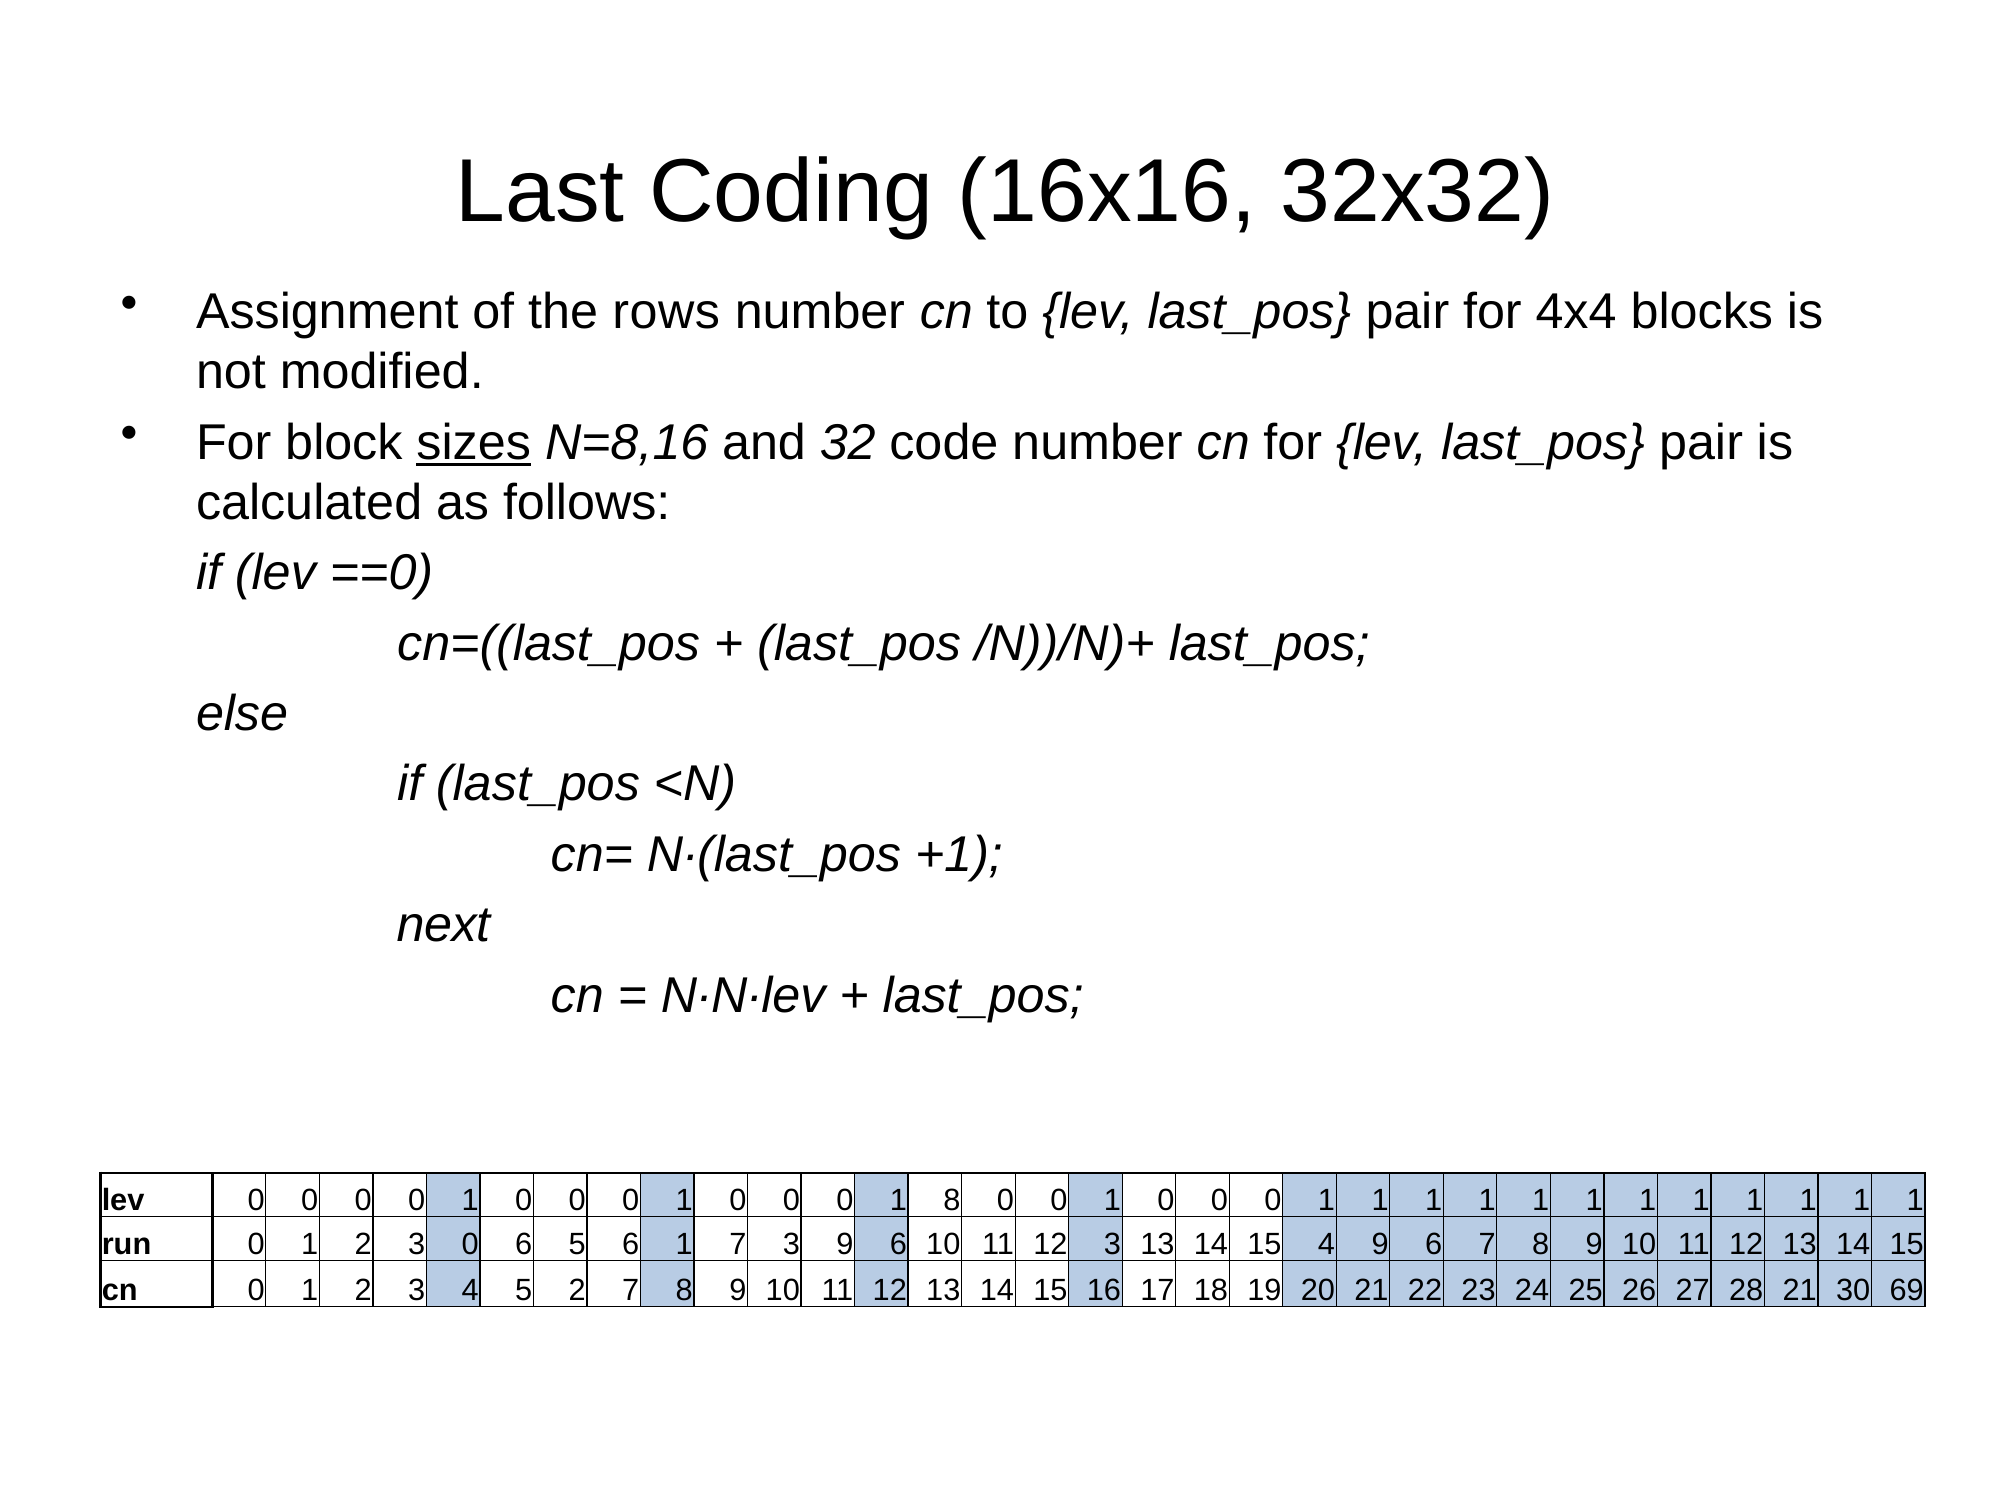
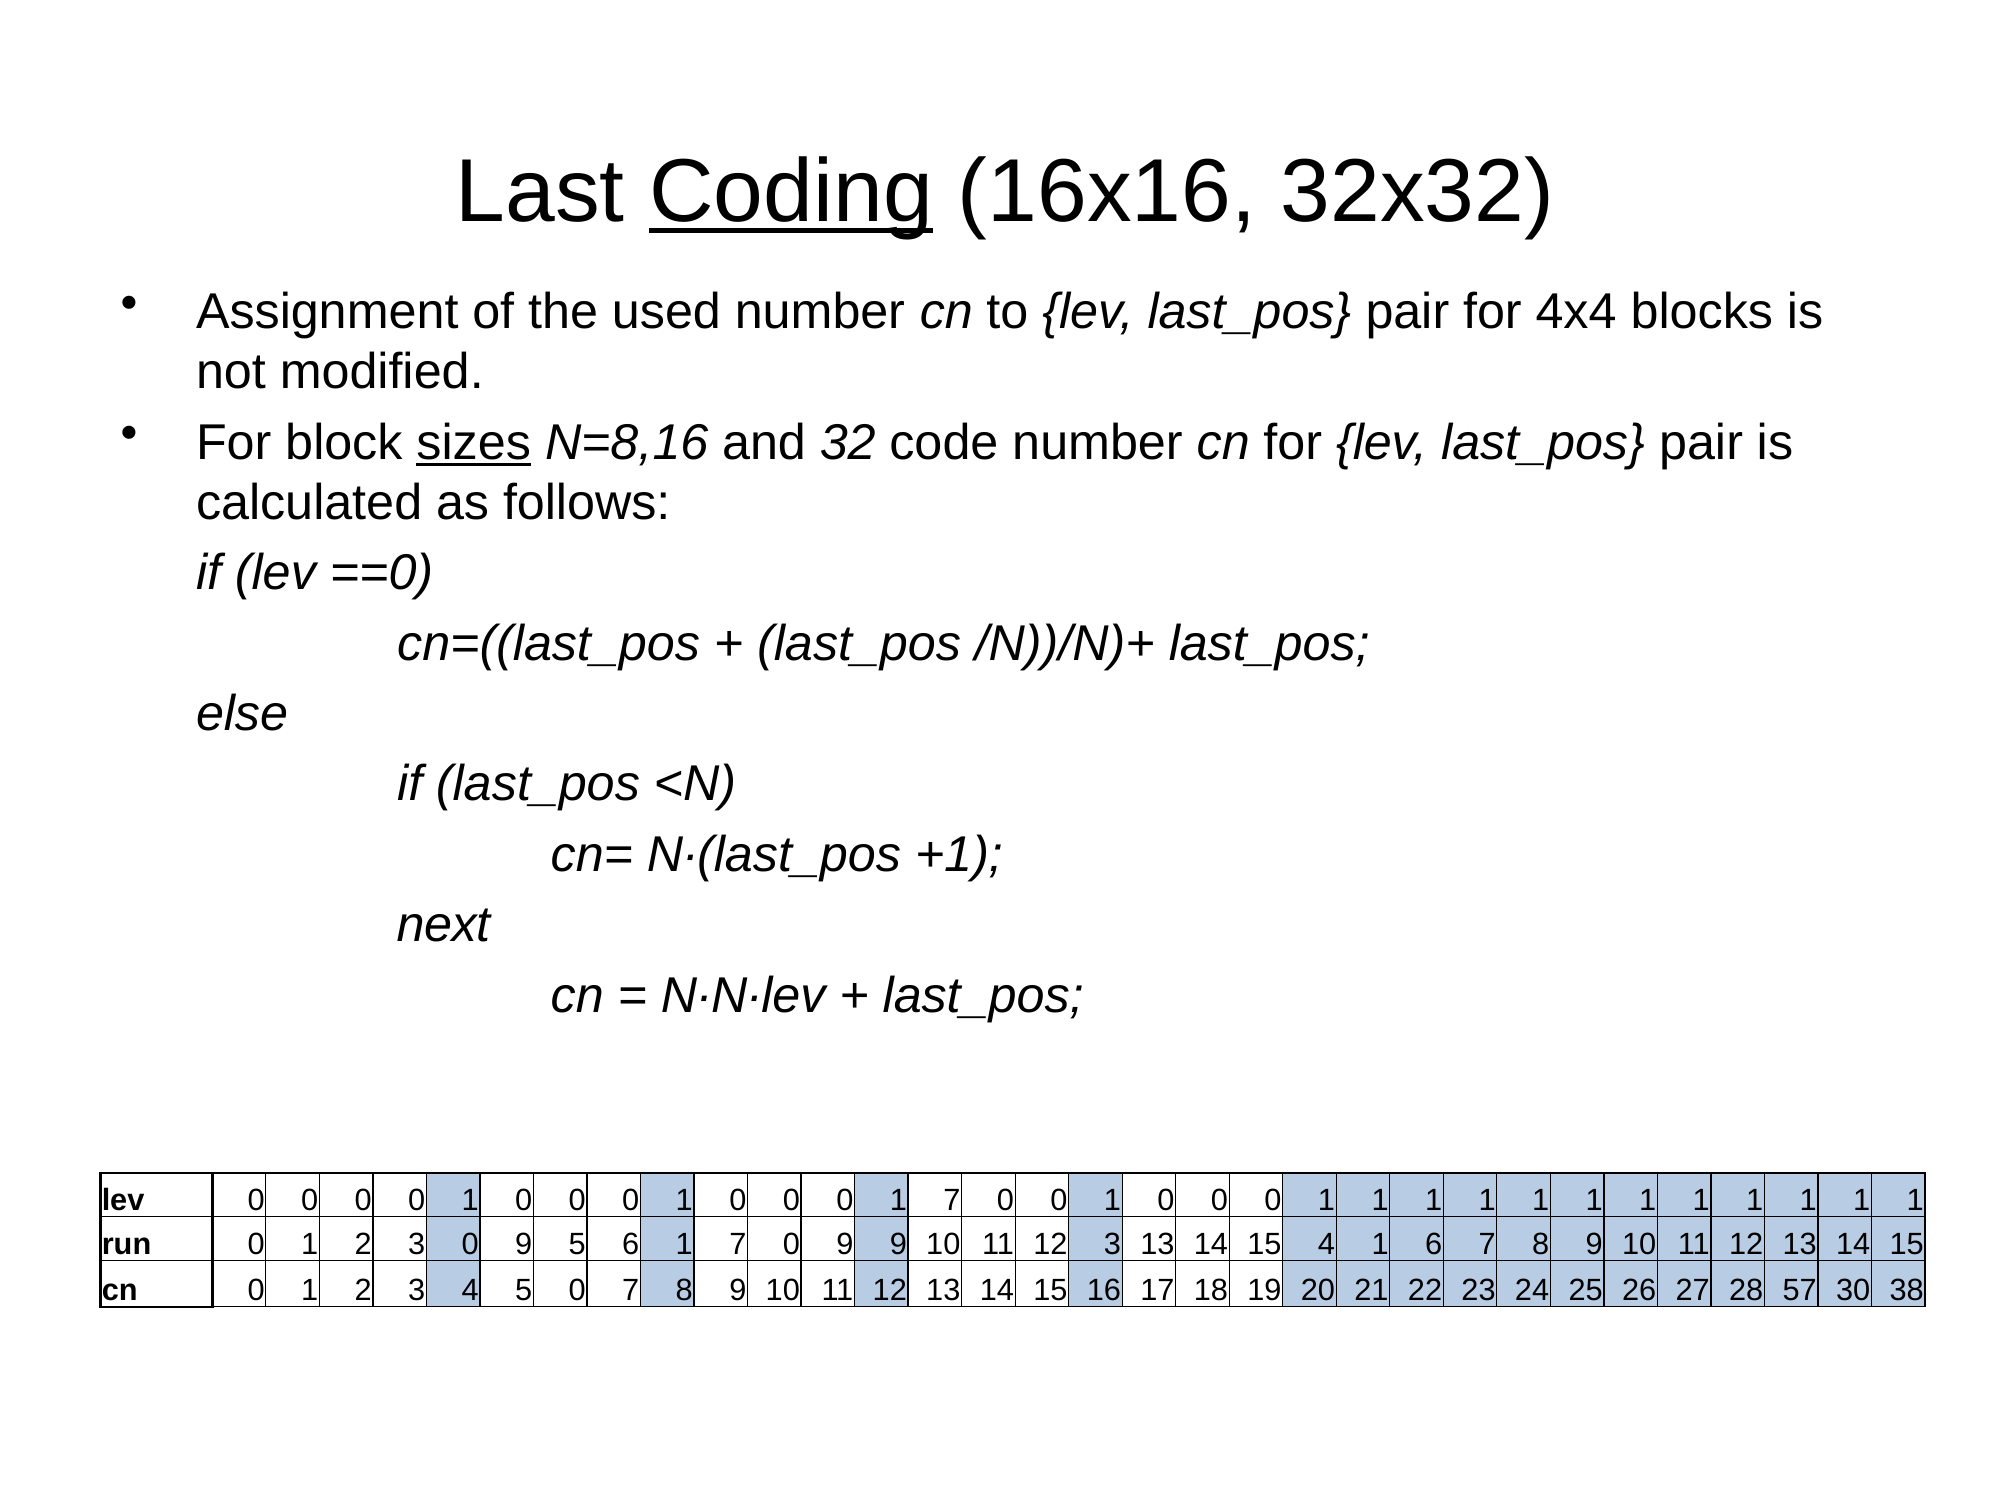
Coding underline: none -> present (791, 192)
rows: rows -> used (666, 312)
0 1 8: 8 -> 7 (952, 1201)
3 0 6: 6 -> 9 (524, 1244)
6 1 7 3: 3 -> 0 (791, 1244)
6: 6 -> 9 (898, 1244)
4 9: 9 -> 1 (1380, 1244)
5 2: 2 -> 0 (577, 1291)
28 21: 21 -> 57 (1800, 1291)
69: 69 -> 38 (1907, 1291)
